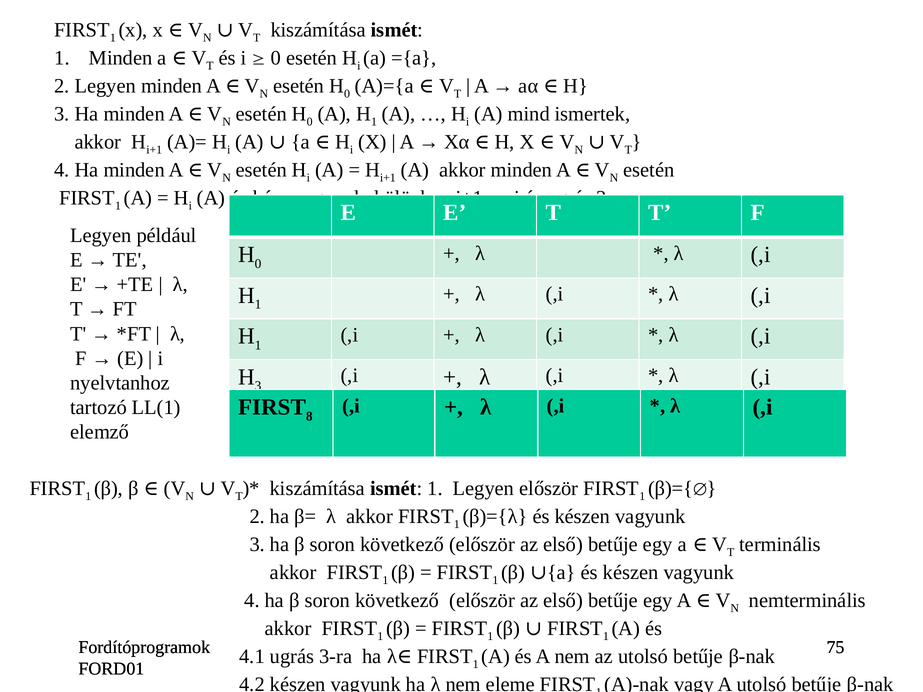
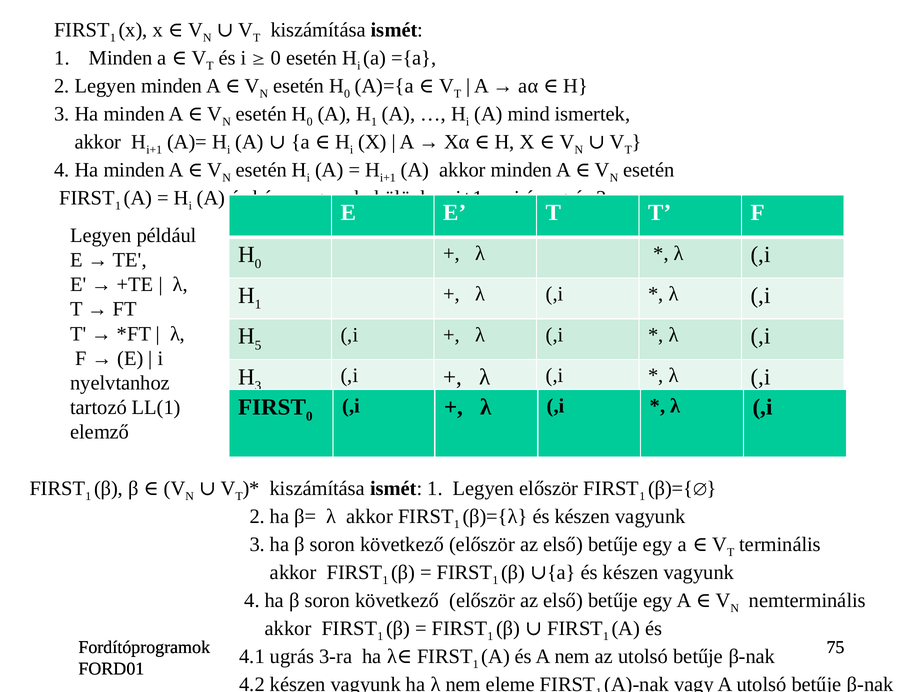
1: 1 -> 5 (258, 345)
8: 8 -> 0 (309, 416)
